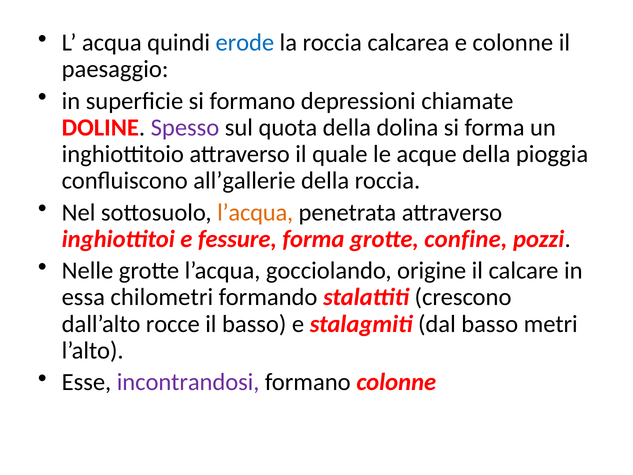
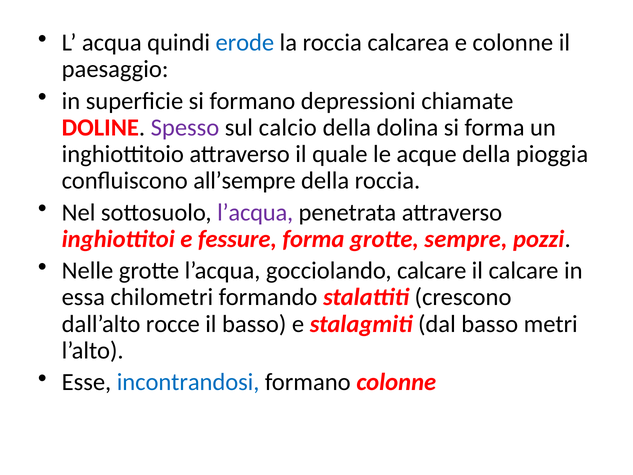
quota: quota -> calcio (288, 128)
all’gallerie: all’gallerie -> all’sempre (245, 181)
l’acqua colour: orange -> purple (255, 212)
confine: confine -> sempre (466, 239)
gocciolando origine: origine -> calcare (432, 271)
incontrandosi colour: purple -> blue (188, 382)
